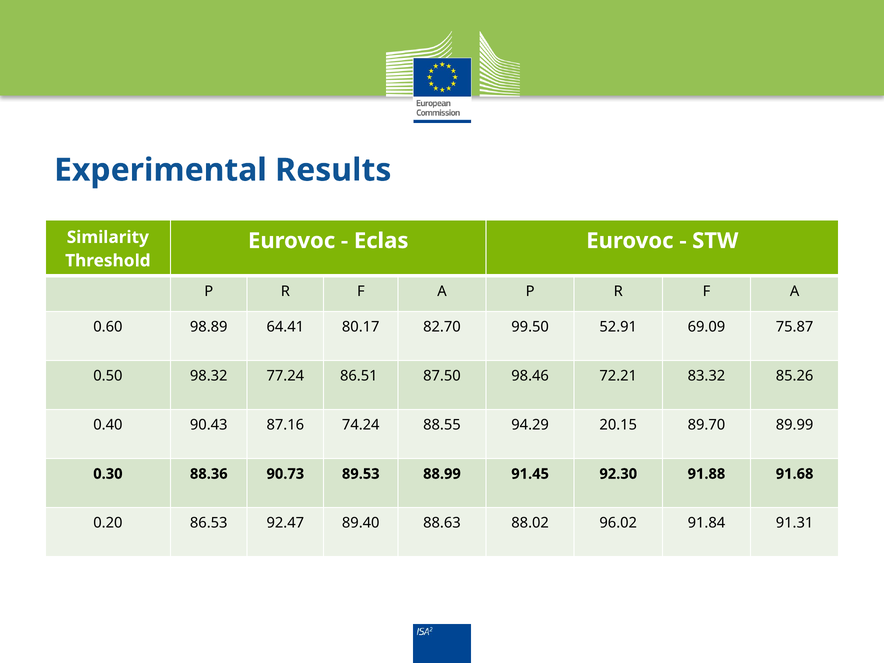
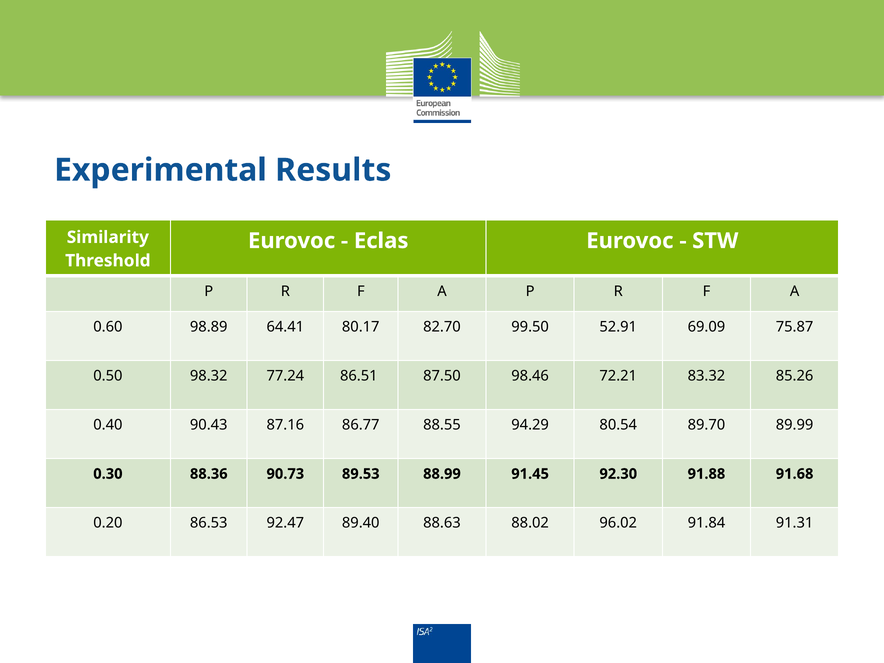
74.24: 74.24 -> 86.77 (361, 425)
20.15: 20.15 -> 80.54 (618, 425)
